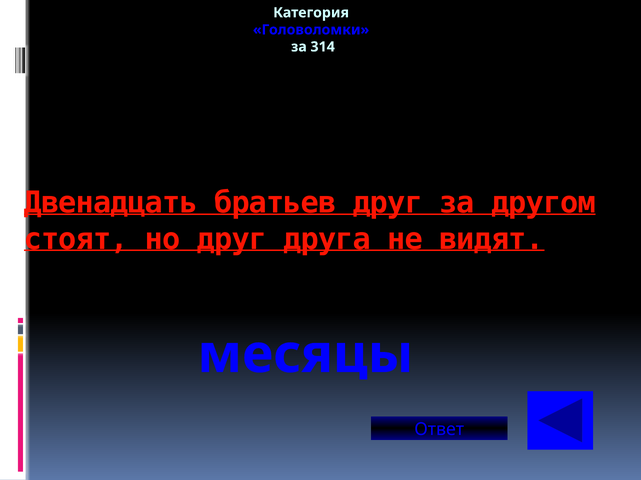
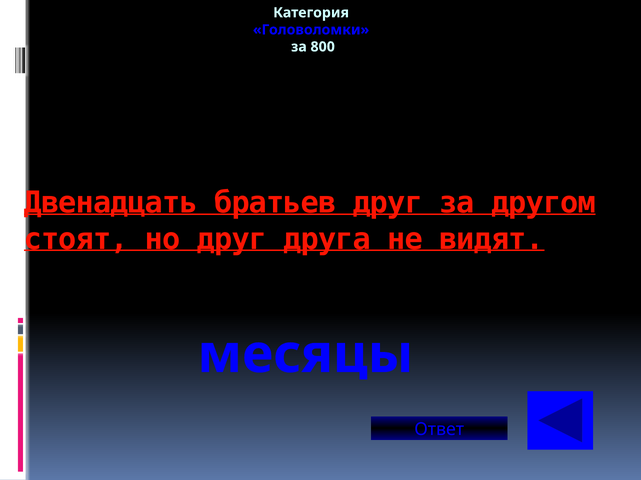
314: 314 -> 800 (323, 47)
